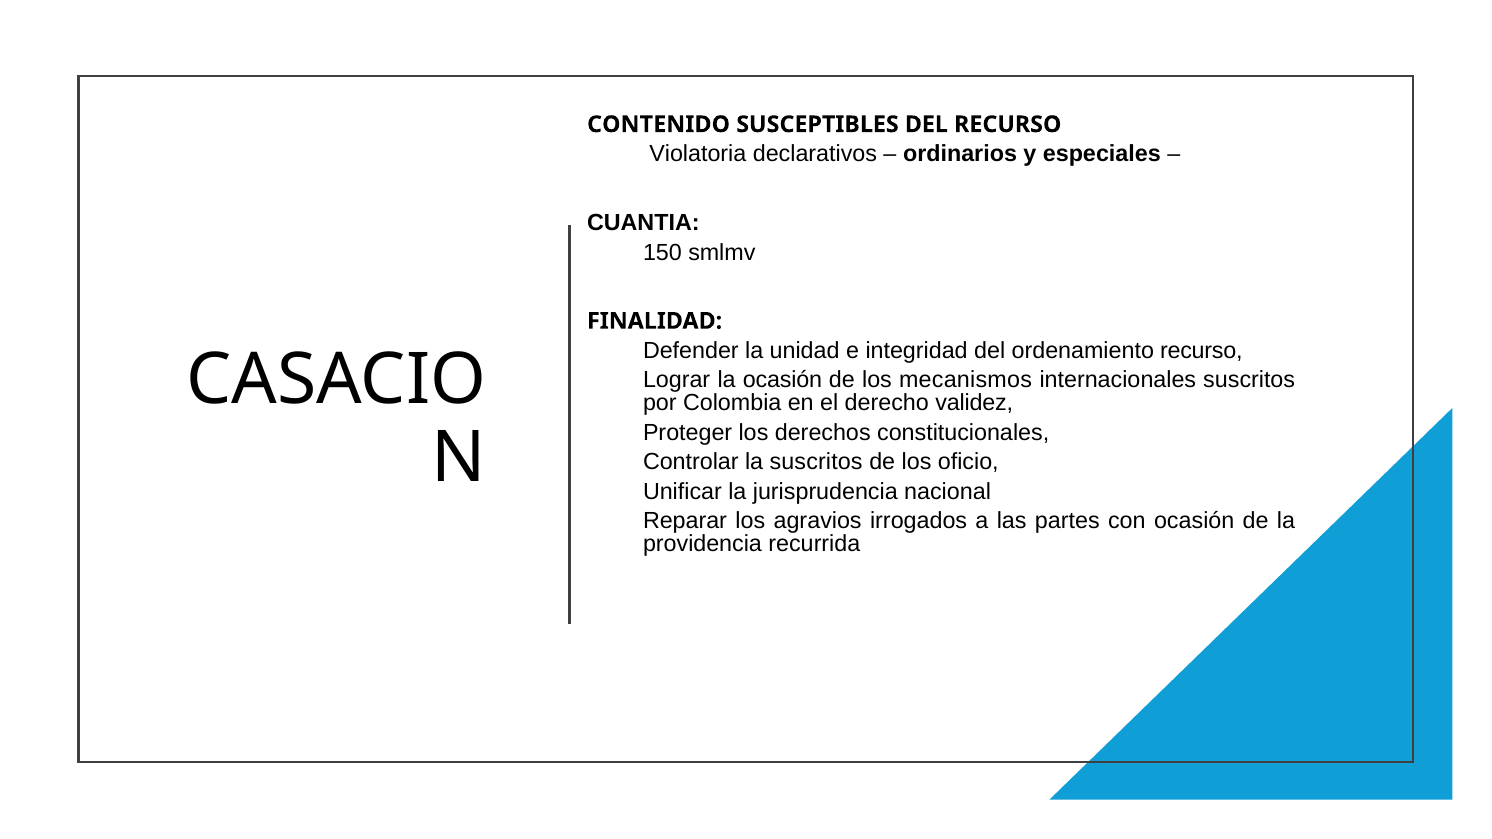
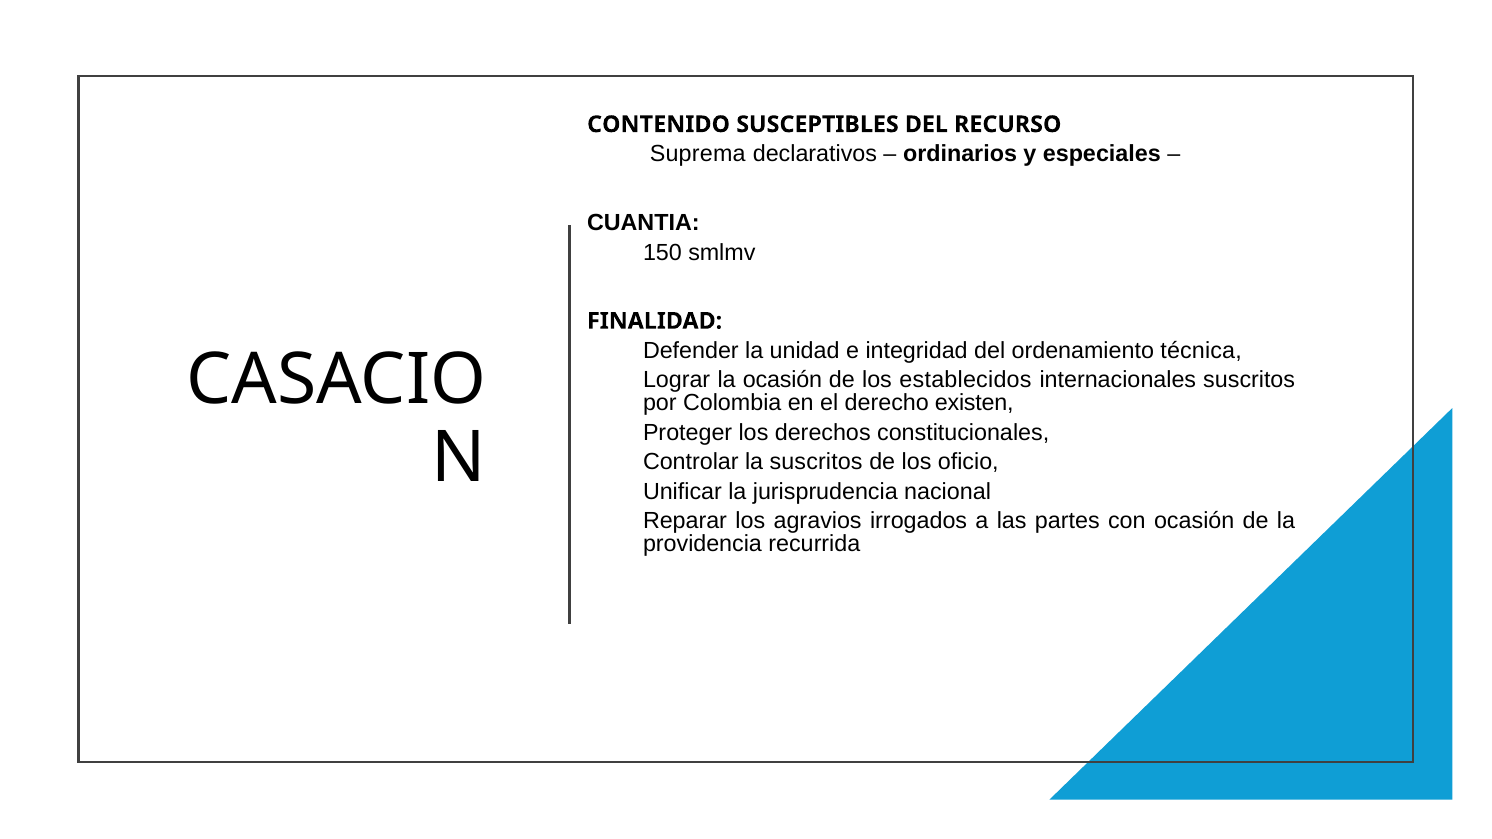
Violatoria: Violatoria -> Suprema (698, 154)
ordenamiento recurso: recurso -> técnica (1201, 351)
mecanismos: mecanismos -> establecidos (966, 380)
validez: validez -> existen (974, 403)
